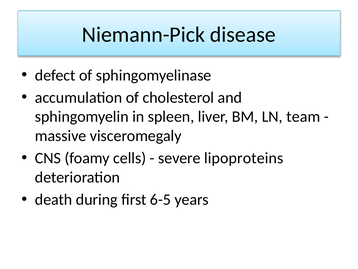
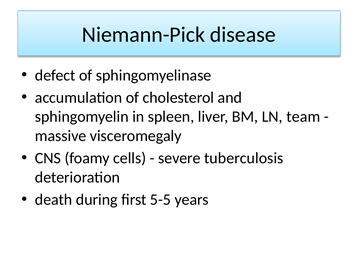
lipoproteins: lipoproteins -> tuberculosis (244, 158)
6-5: 6-5 -> 5-5 (160, 199)
